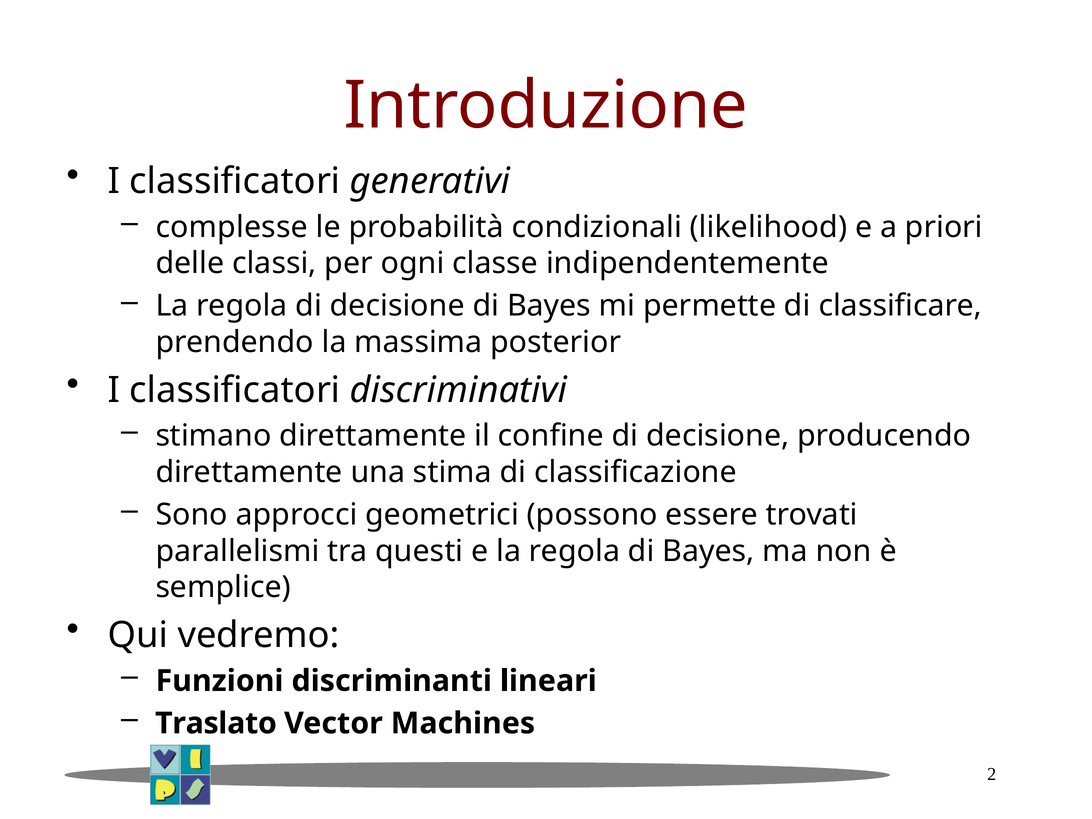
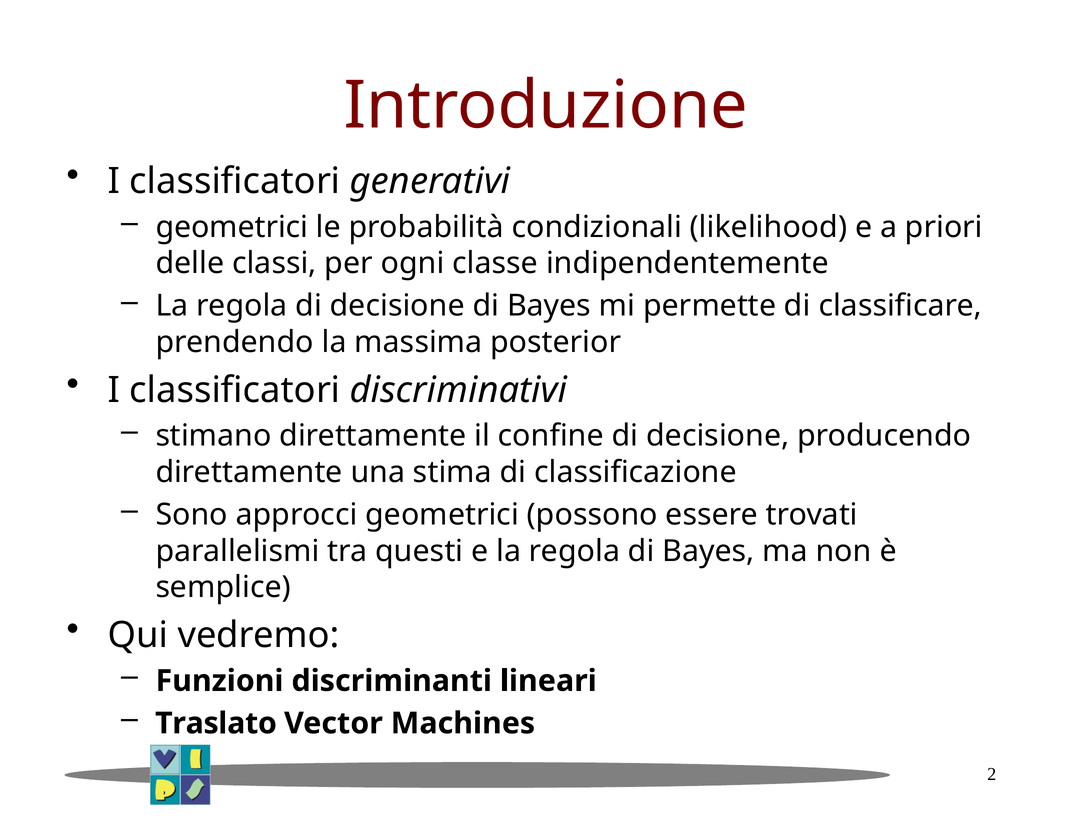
complesse: complesse -> geometrici (232, 227)
